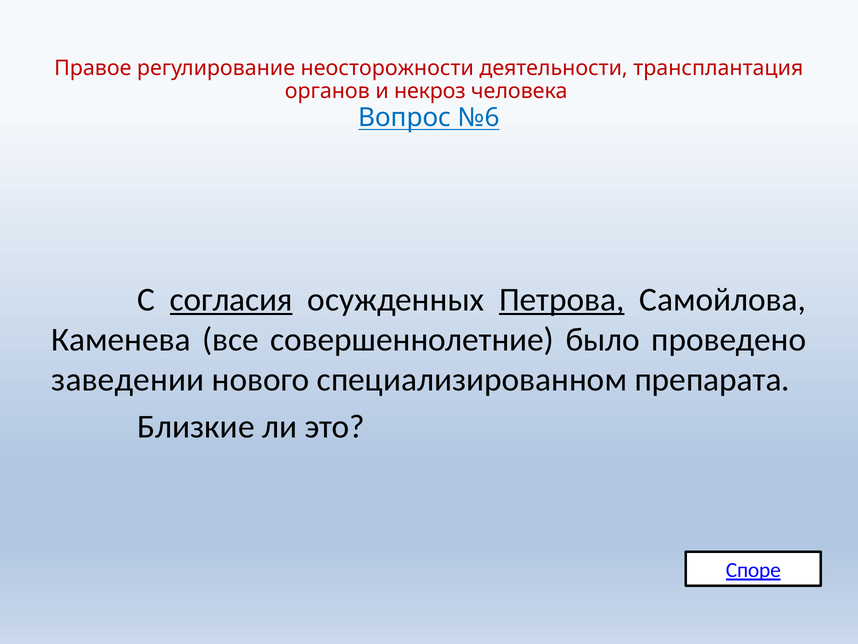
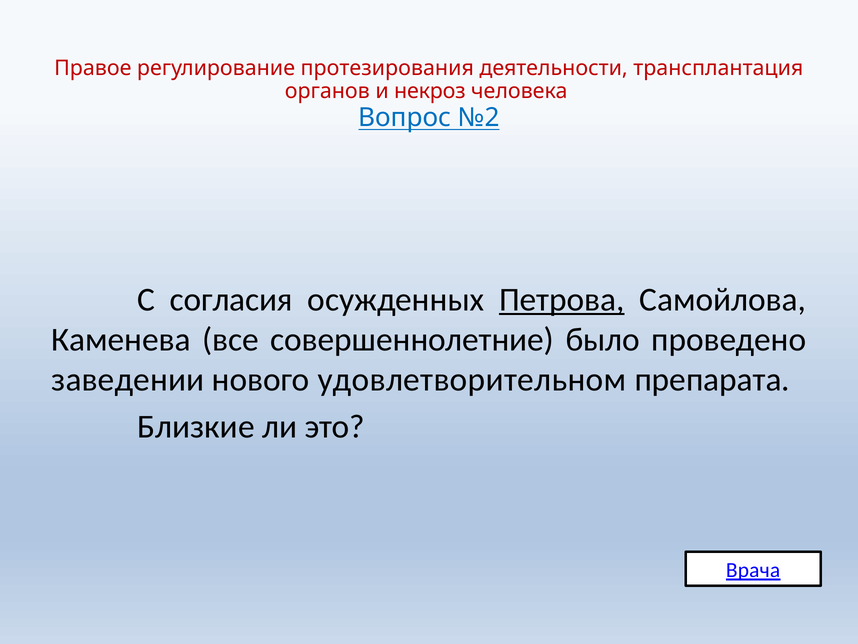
неосторожности: неосторожности -> протезирования (387, 68)
№6: №6 -> №2 (479, 118)
согласия underline: present -> none (231, 300)
специализированном: специализированном -> удовлетворительном (472, 380)
Споре: Споре -> Врача (753, 570)
